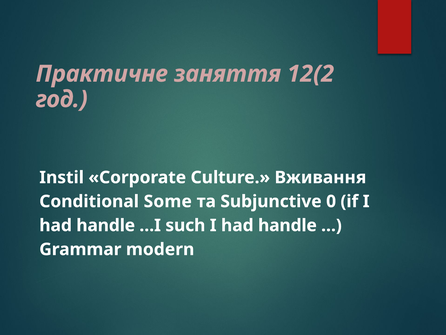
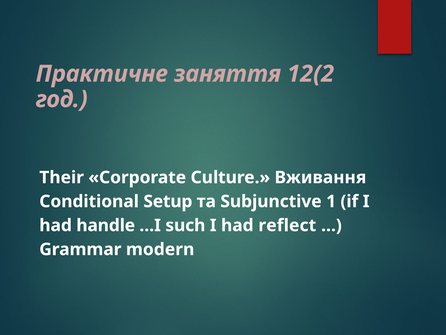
Instil: Instil -> Their (62, 177)
Some: Some -> Setup (168, 201)
0: 0 -> 1 (331, 201)
handle: handle -> reflect (287, 225)
